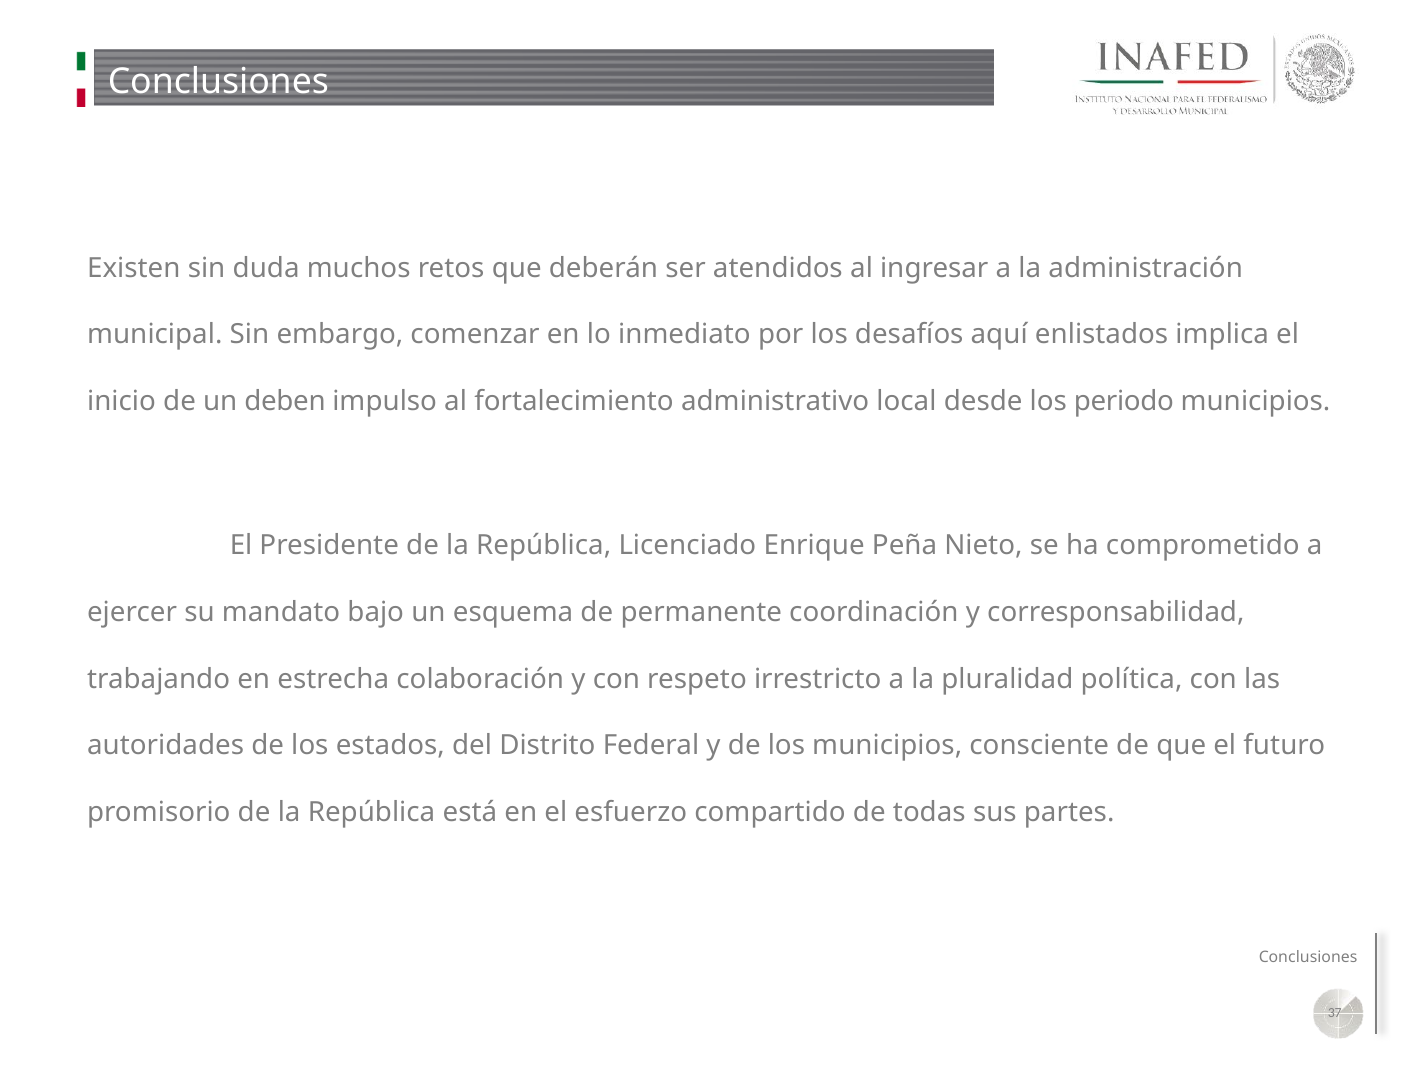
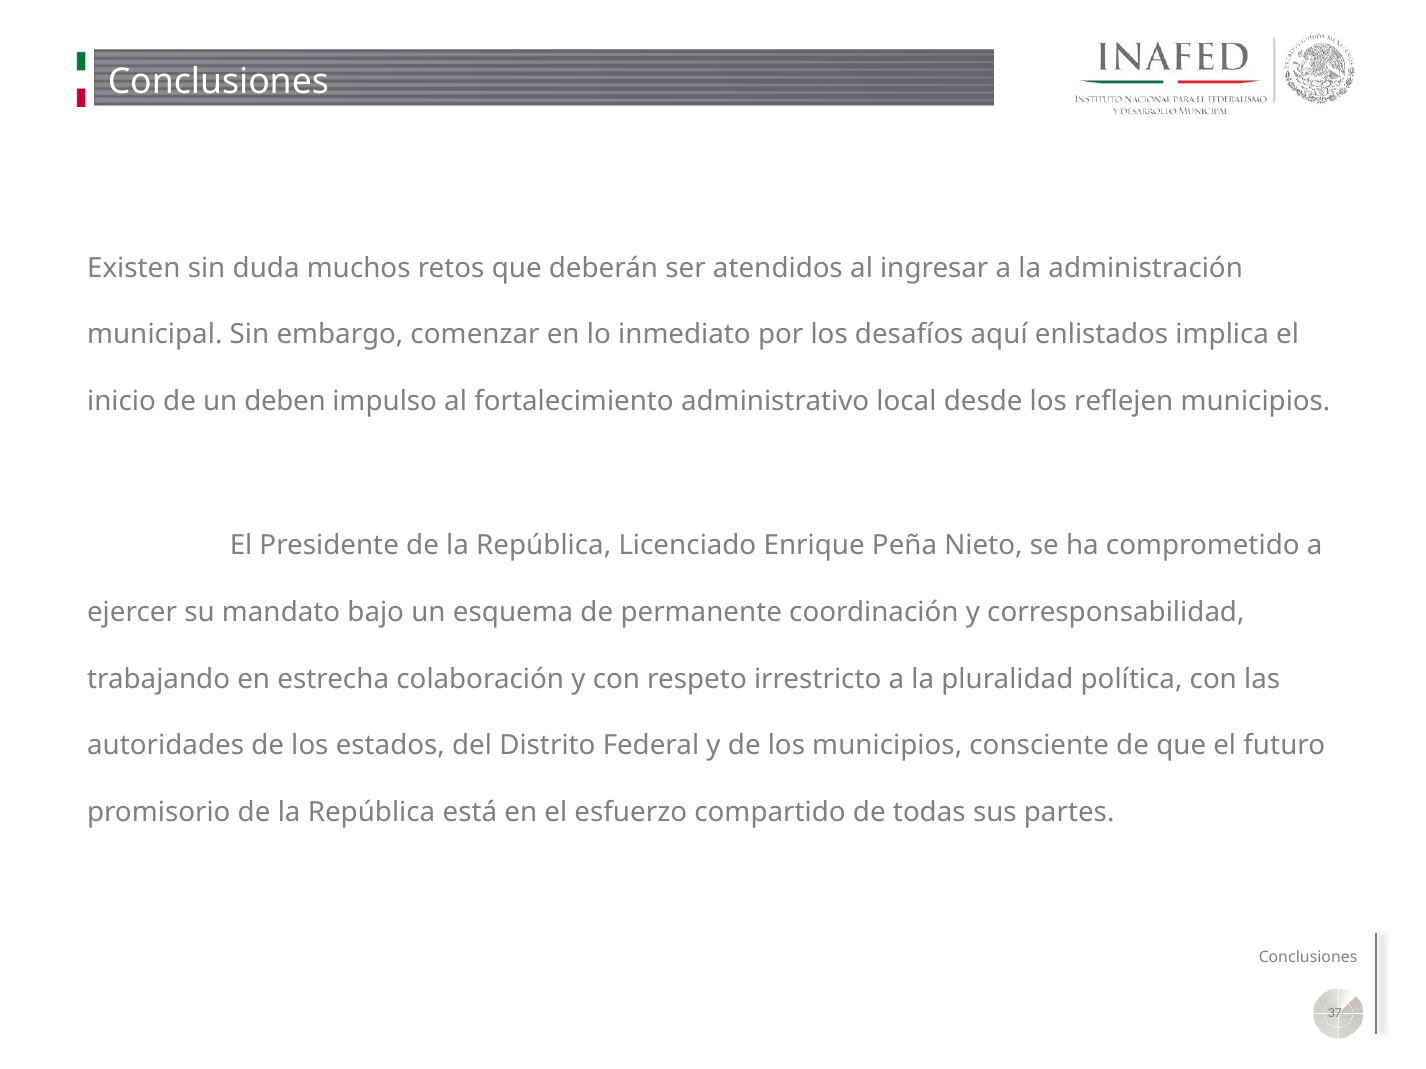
periodo: periodo -> reflejen (1124, 402)
